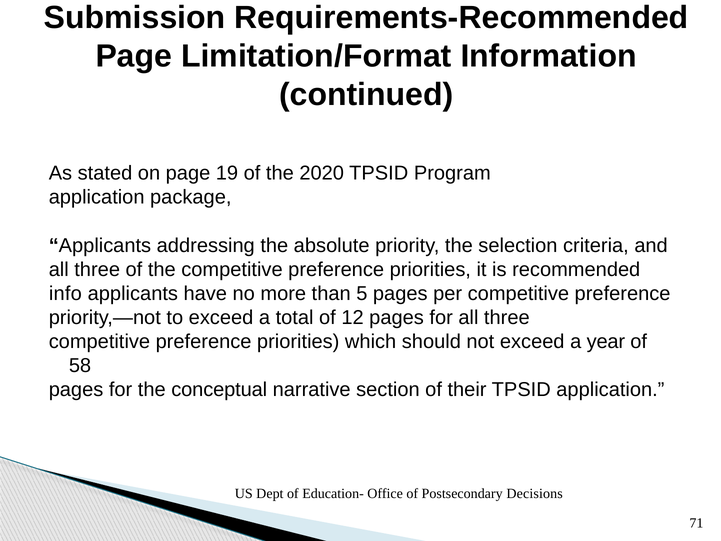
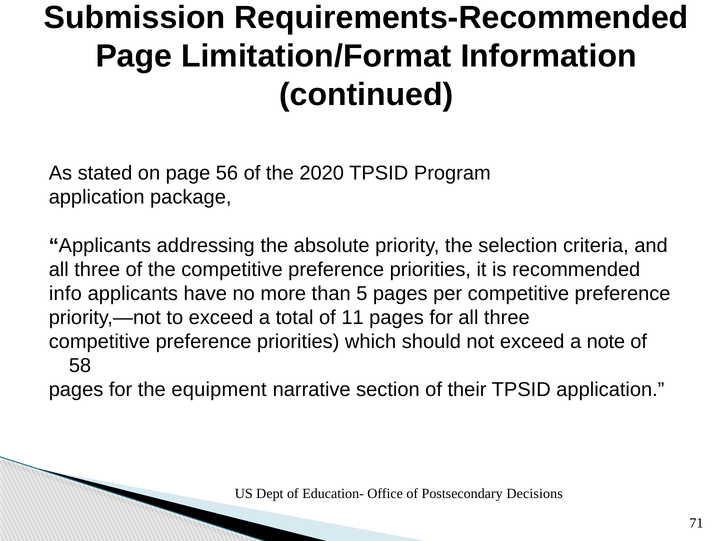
19: 19 -> 56 (227, 173)
12: 12 -> 11 (353, 317)
year: year -> note (606, 342)
conceptual: conceptual -> equipment (219, 390)
